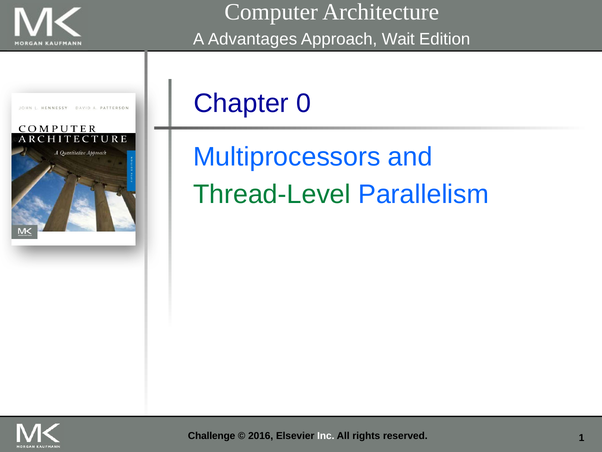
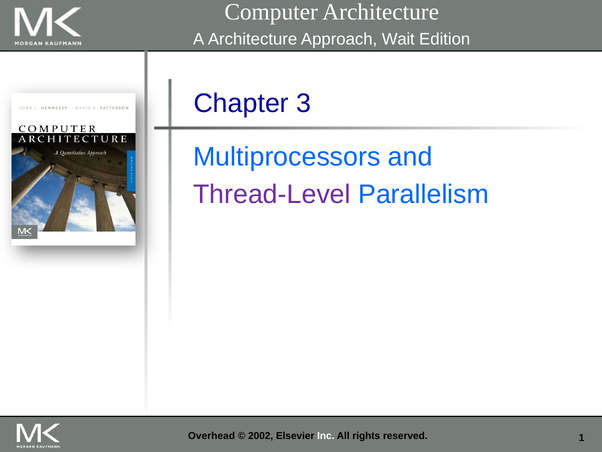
A Advantages: Advantages -> Architecture (253, 39)
0: 0 -> 3 (304, 103)
Thread-Level colour: green -> purple (272, 194)
Challenge: Challenge -> Overhead (212, 435)
2016: 2016 -> 2002 (261, 435)
